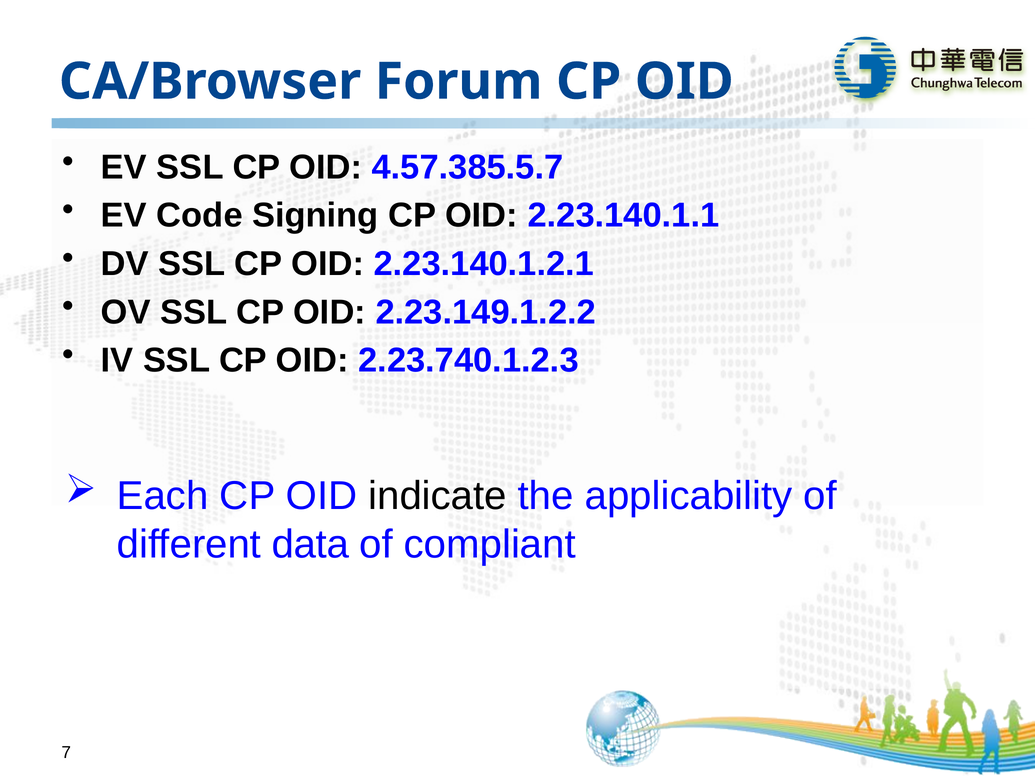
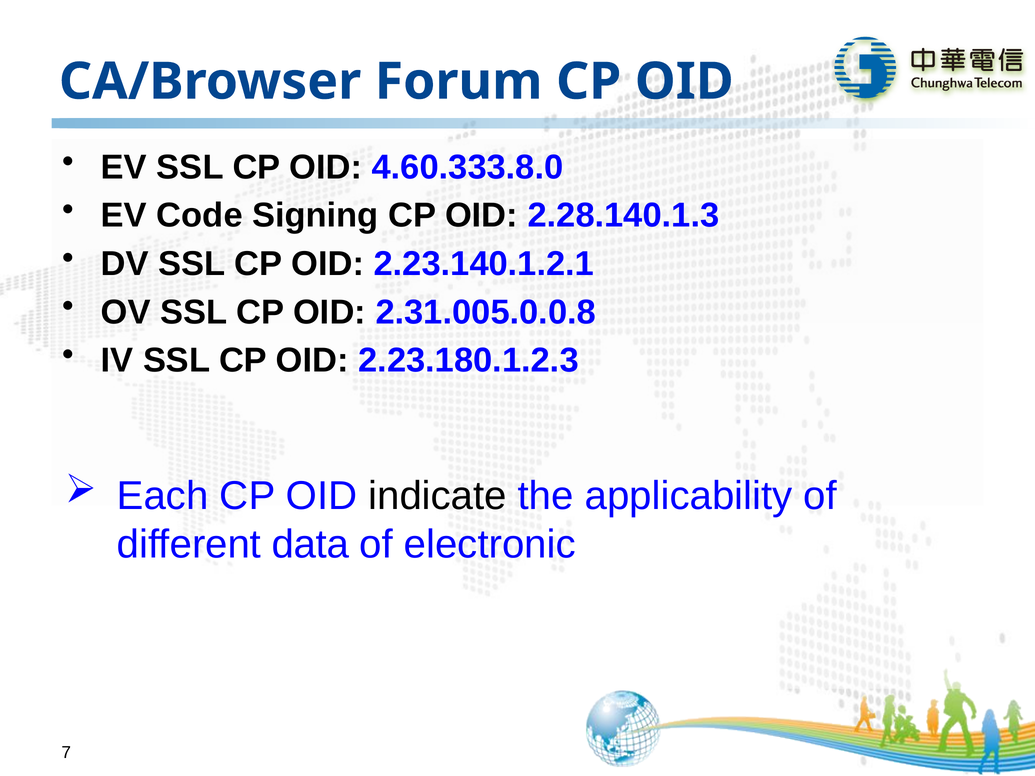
4.57.385.5.7: 4.57.385.5.7 -> 4.60.333.8.0 (468, 167)
2.23.140.1.1: 2.23.140.1.1 -> 2.28.140.1.3 (624, 216)
2.23.149.1.2.2: 2.23.149.1.2.2 -> 2.31.005.0.0.8 (486, 312)
2.23.740.1.2.3: 2.23.740.1.2.3 -> 2.23.180.1.2.3 (469, 361)
compliant: compliant -> electronic (490, 544)
